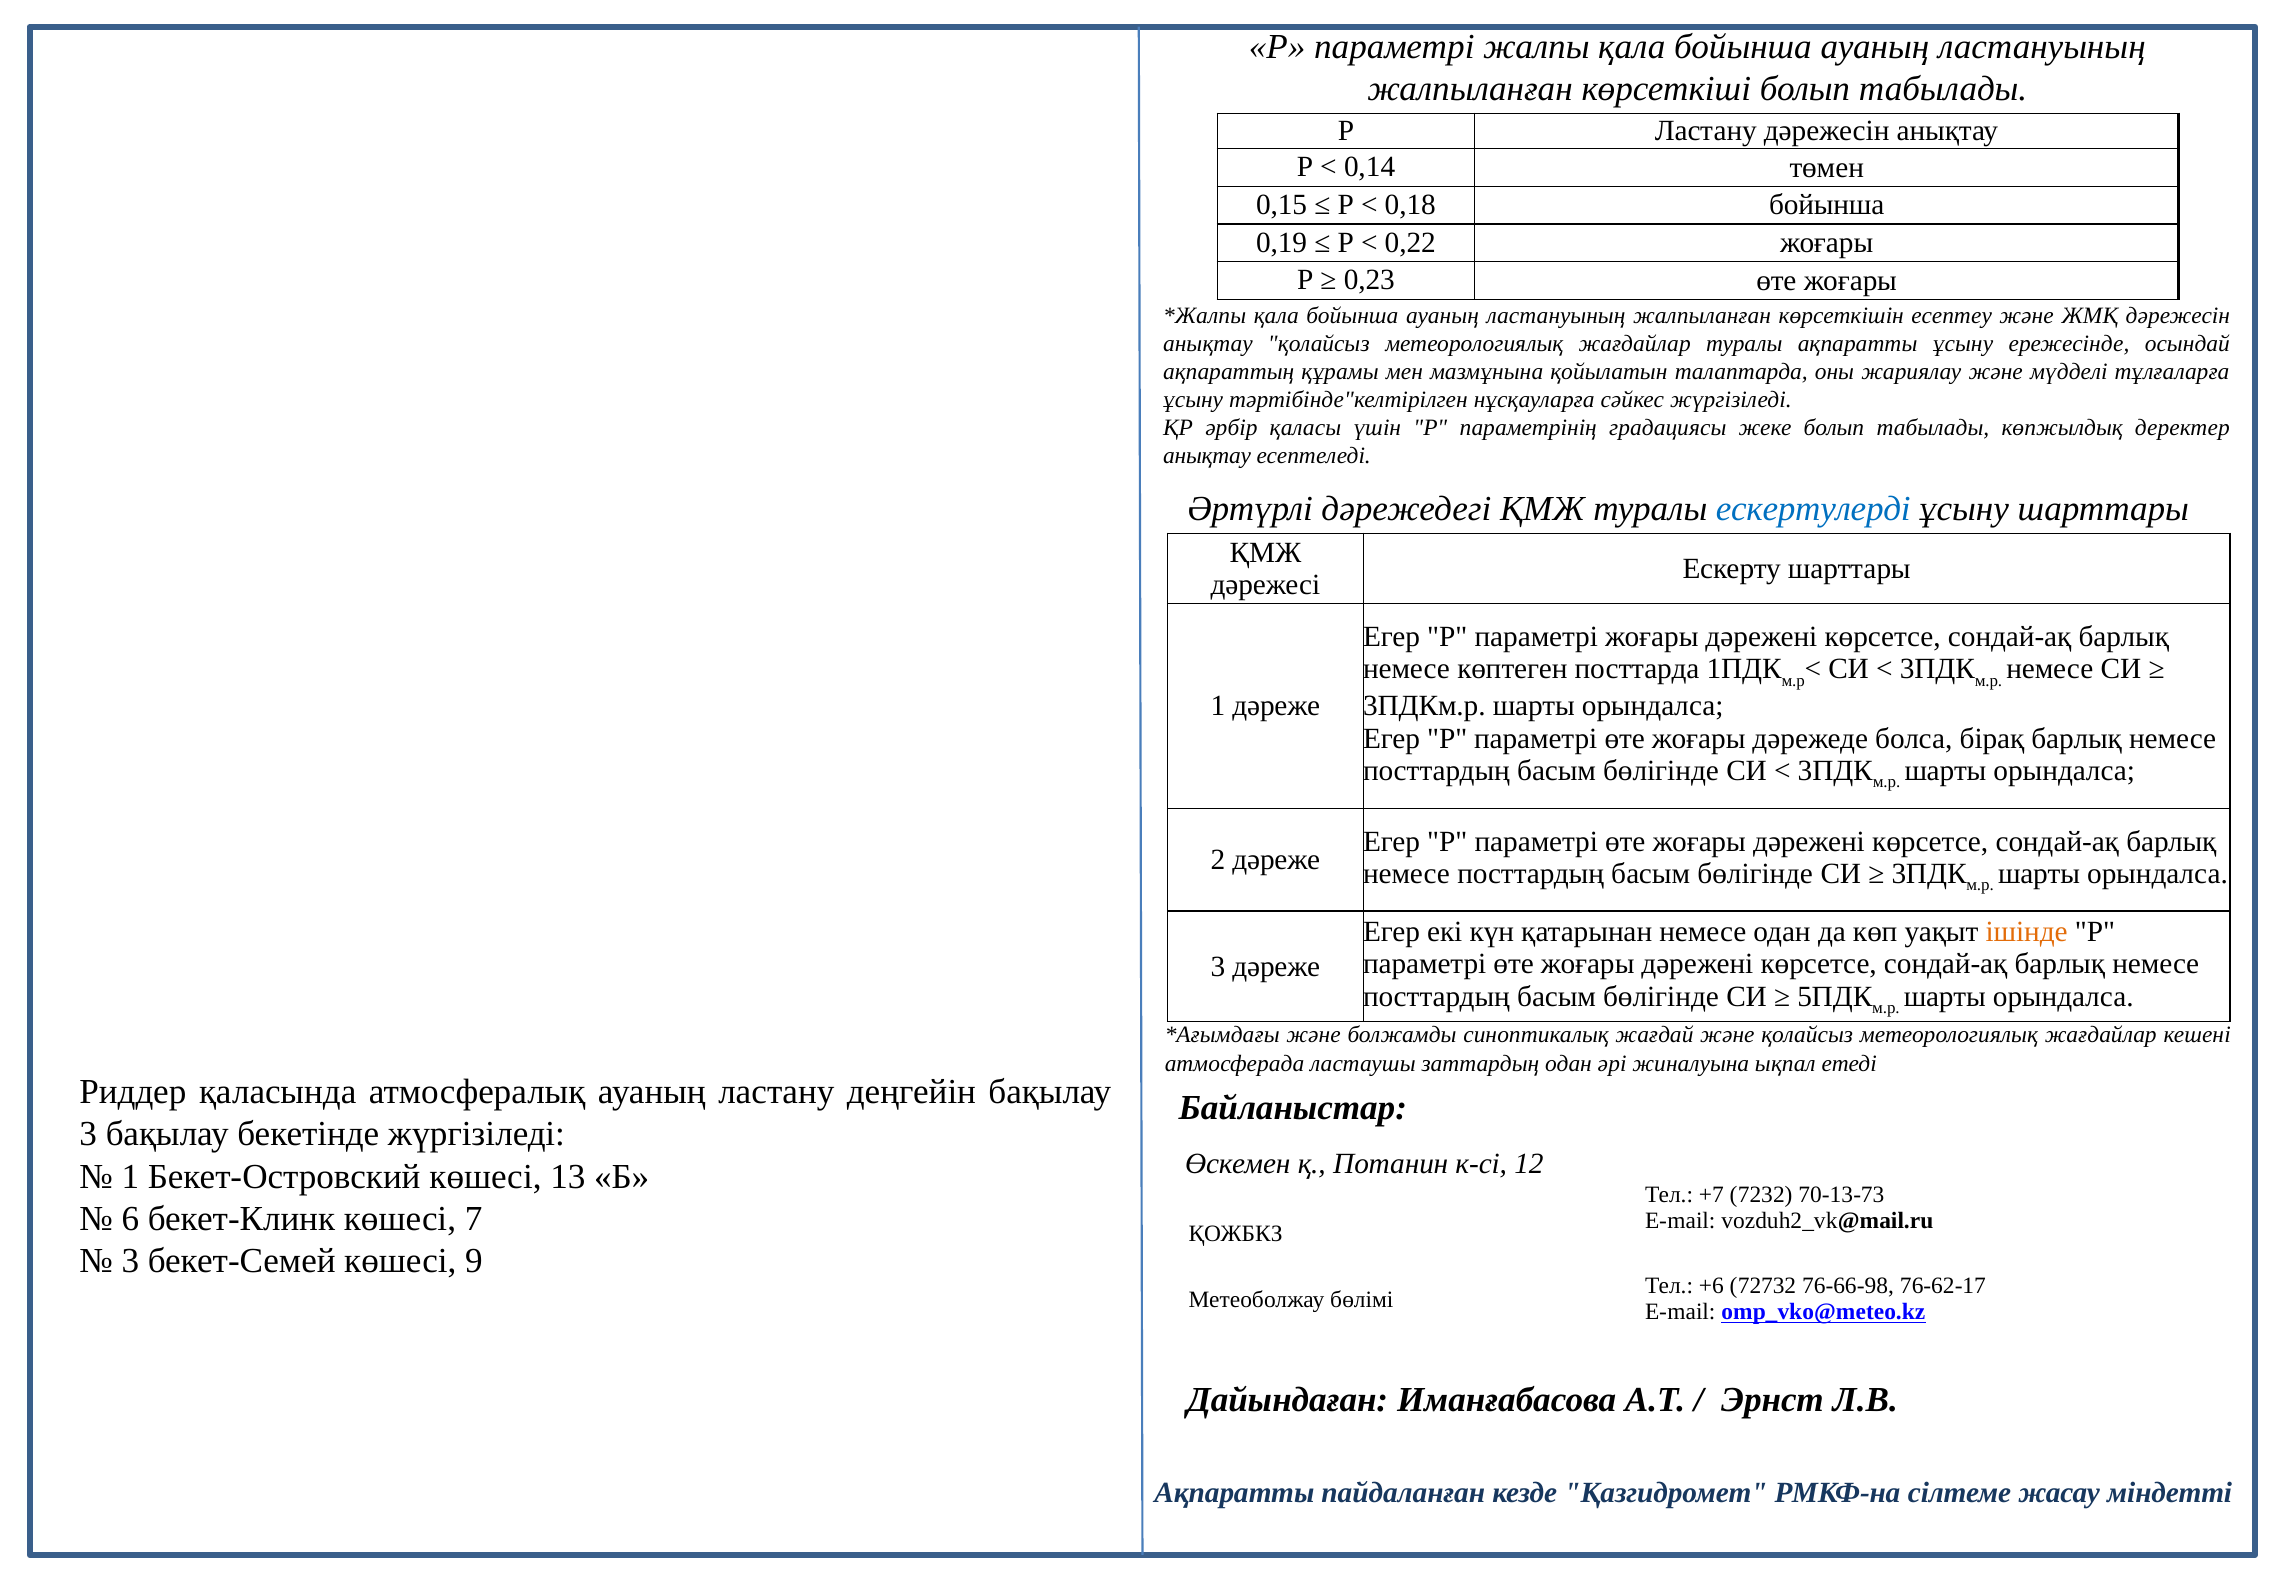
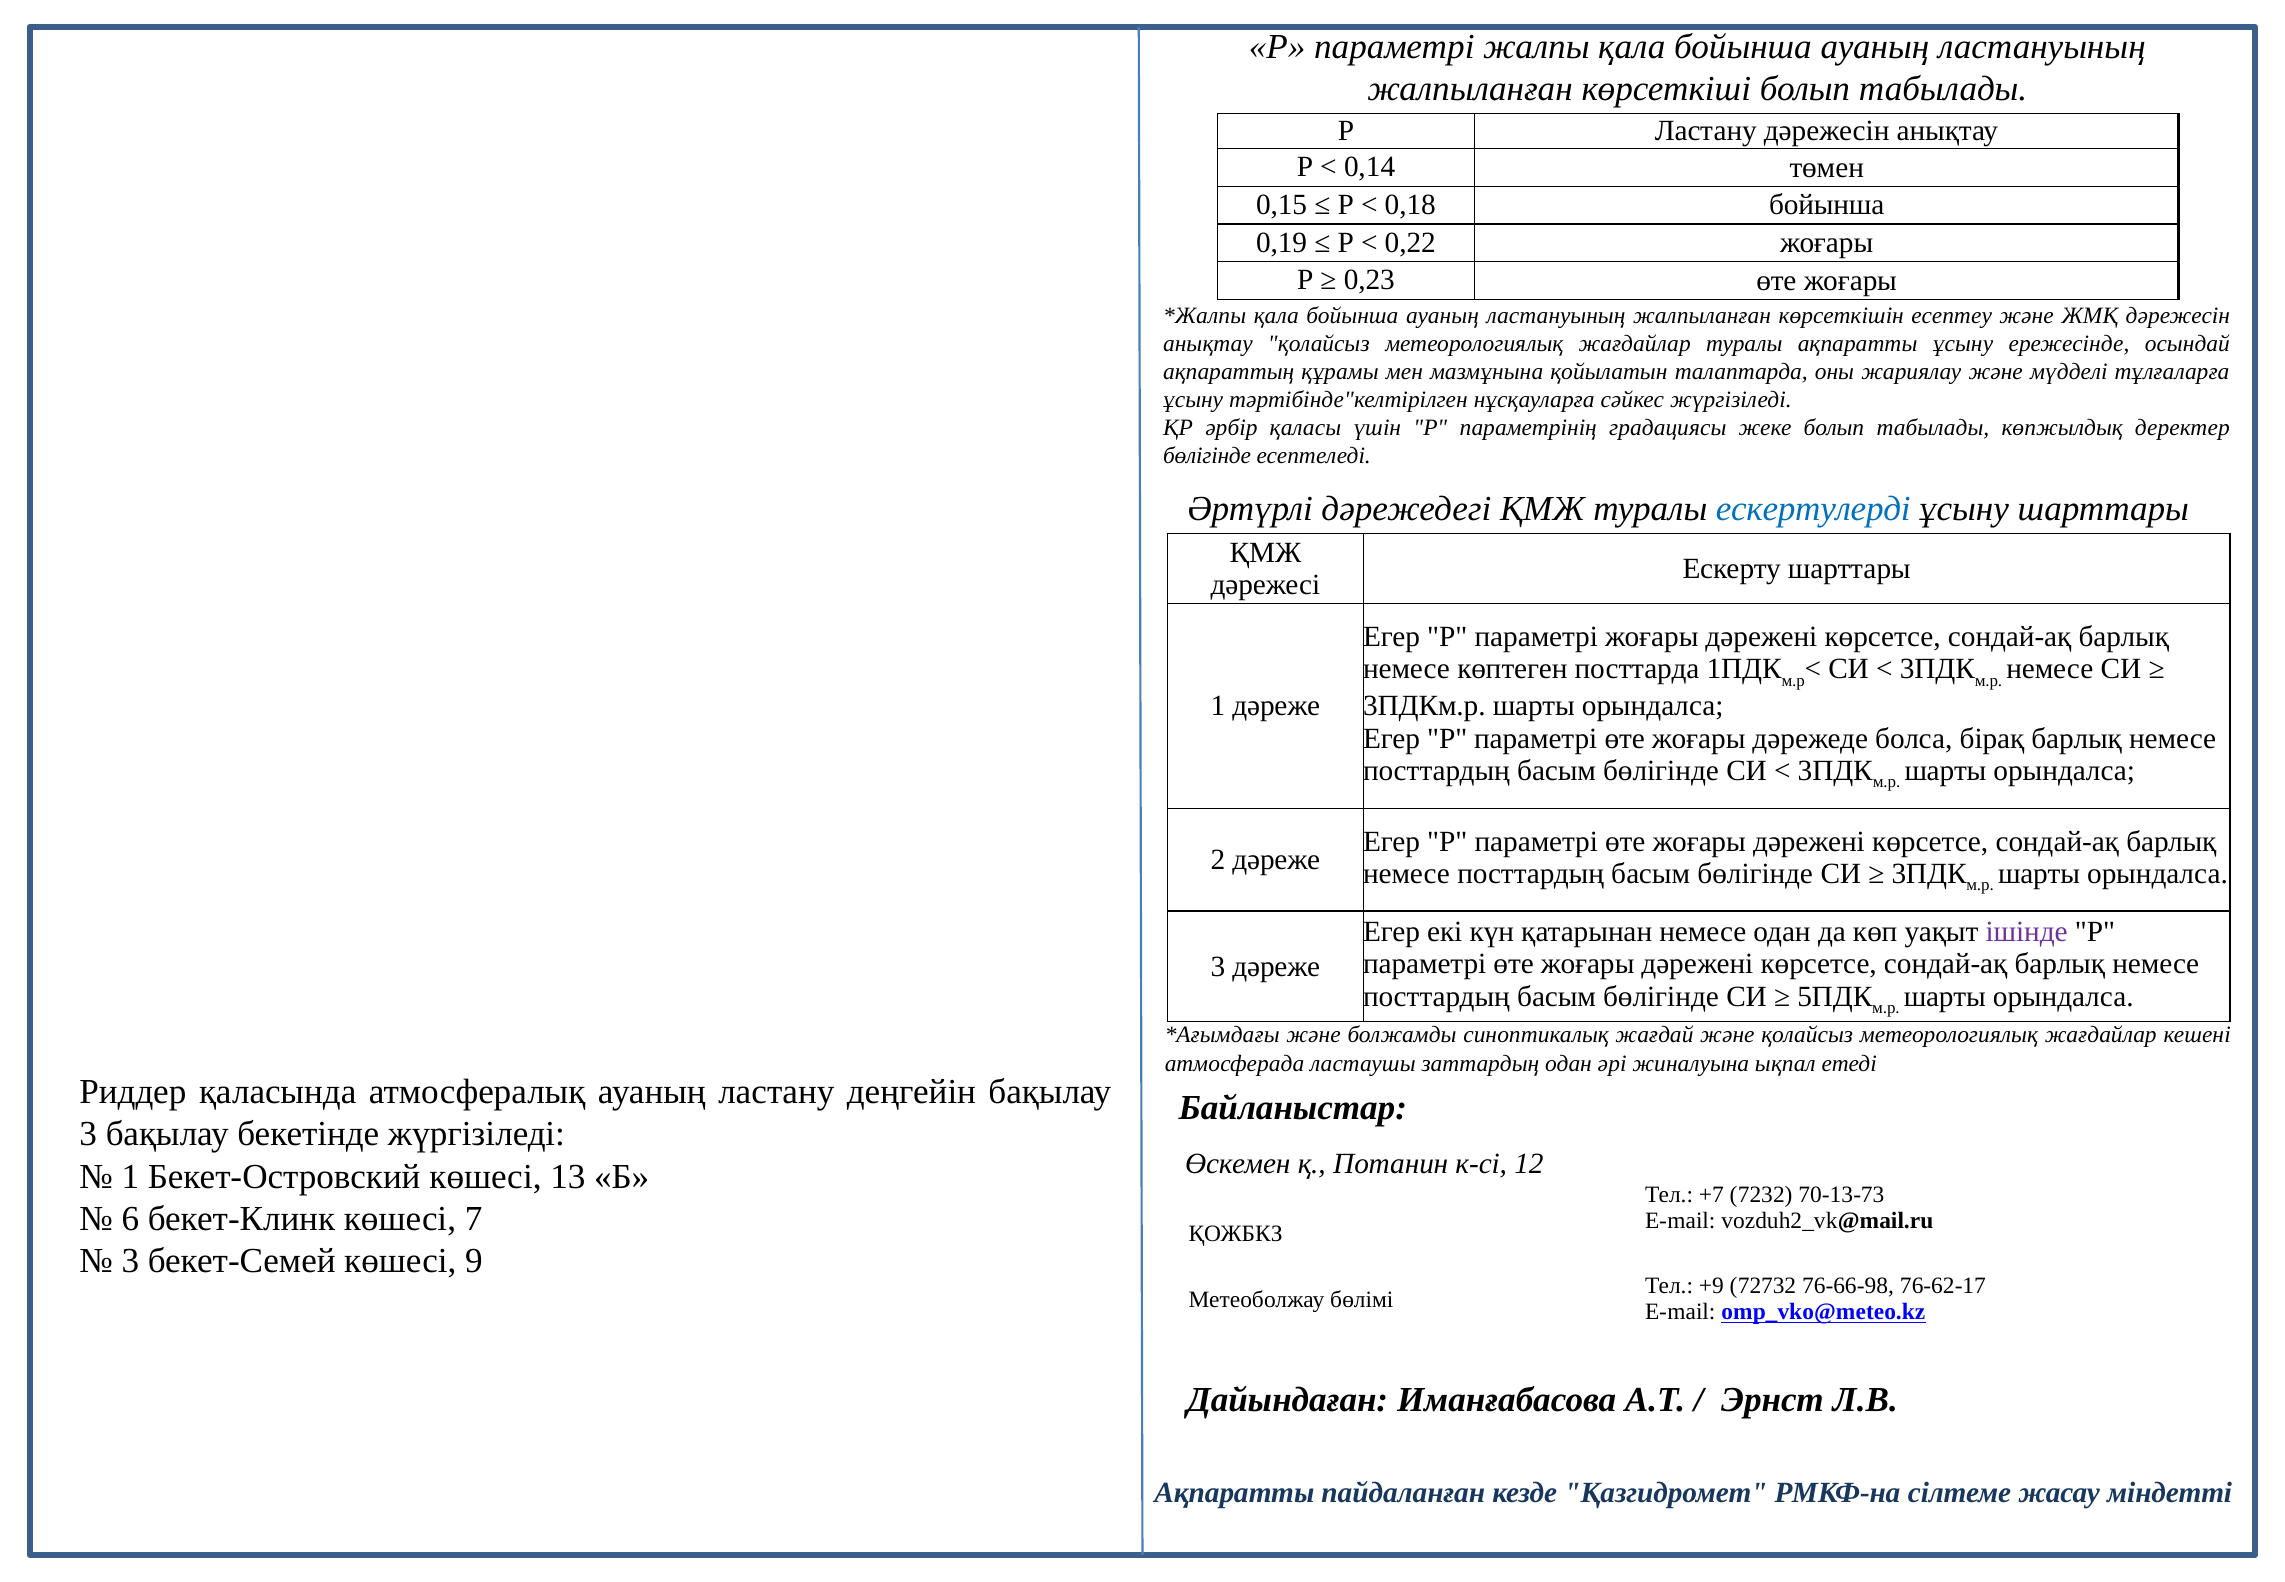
анықтау: анықтау -> бөлігінде (1207, 456)
ішінде colour: orange -> purple (2027, 932)
+6: +6 -> +9 (1711, 1286)
